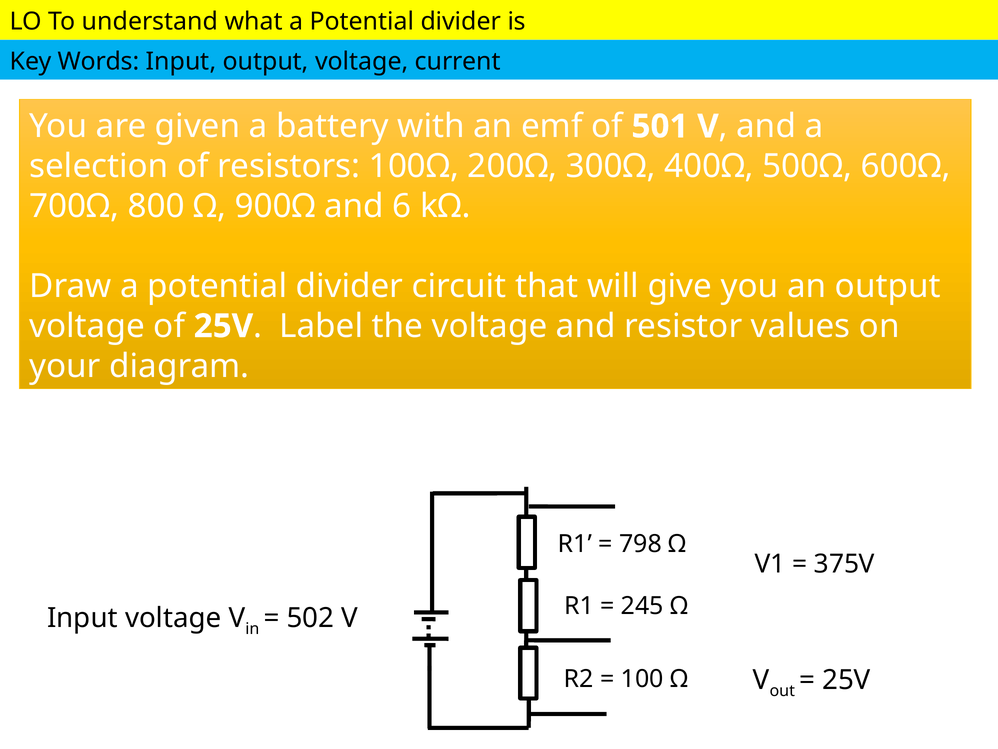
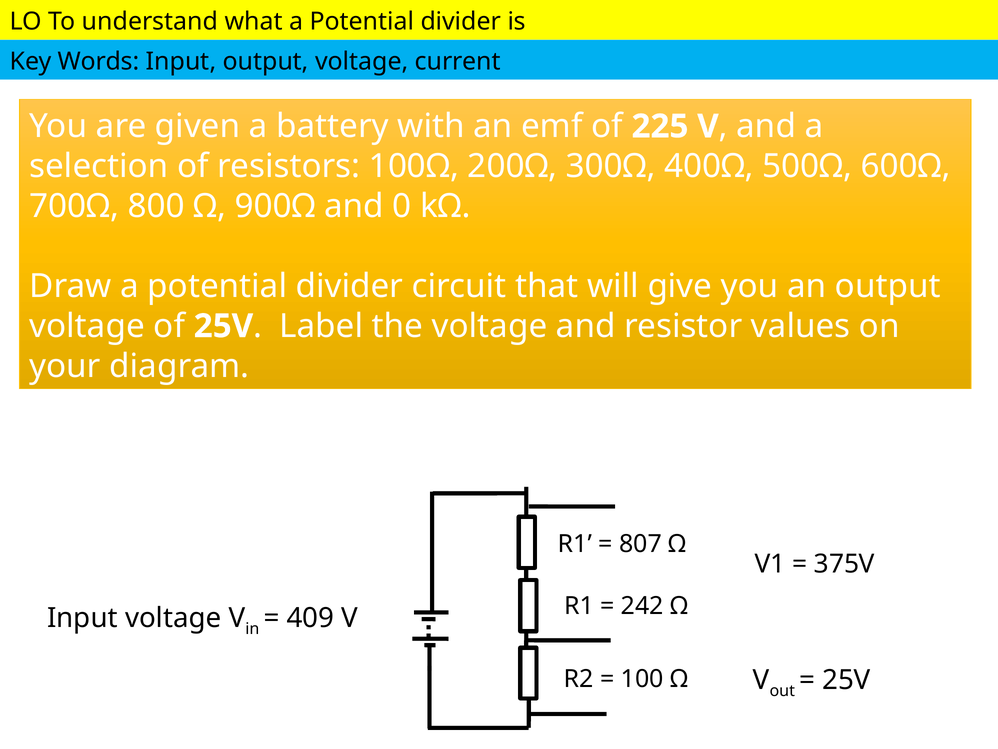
501: 501 -> 225 (660, 126)
6: 6 -> 0 (402, 206)
798: 798 -> 807 (640, 544)
245: 245 -> 242 (642, 606)
502: 502 -> 409 (310, 618)
